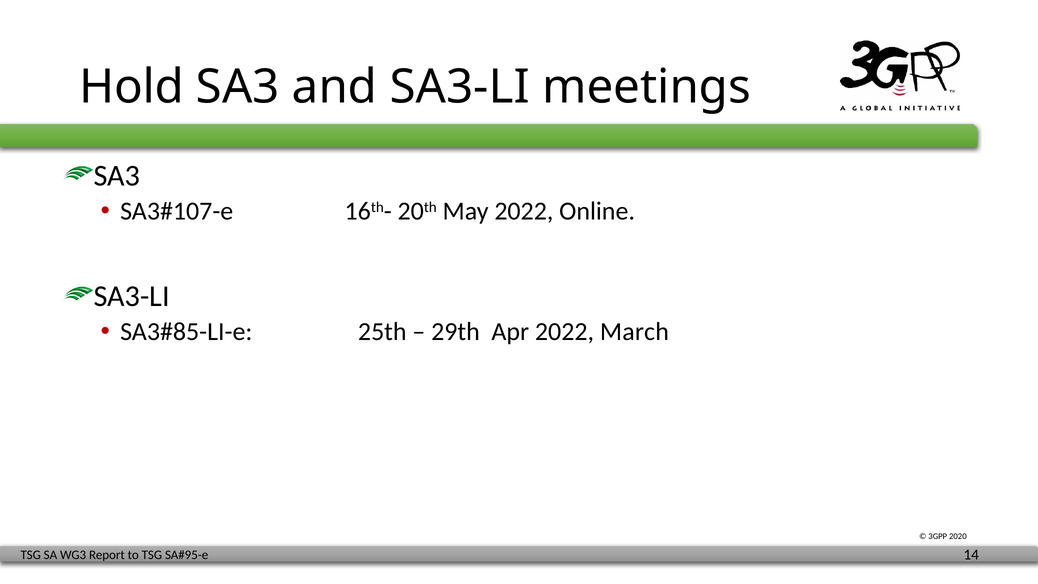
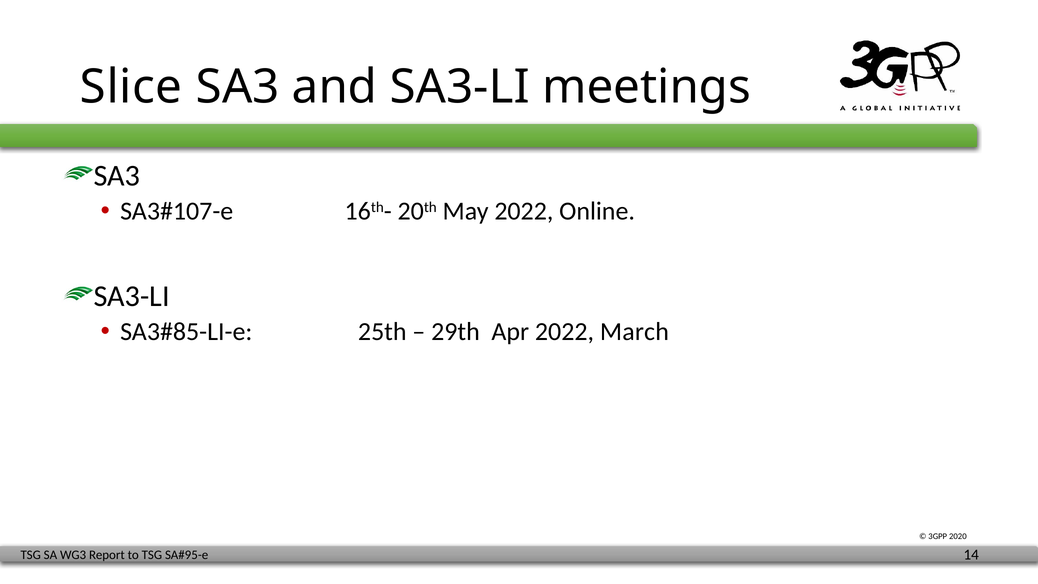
Hold: Hold -> Slice (131, 87)
